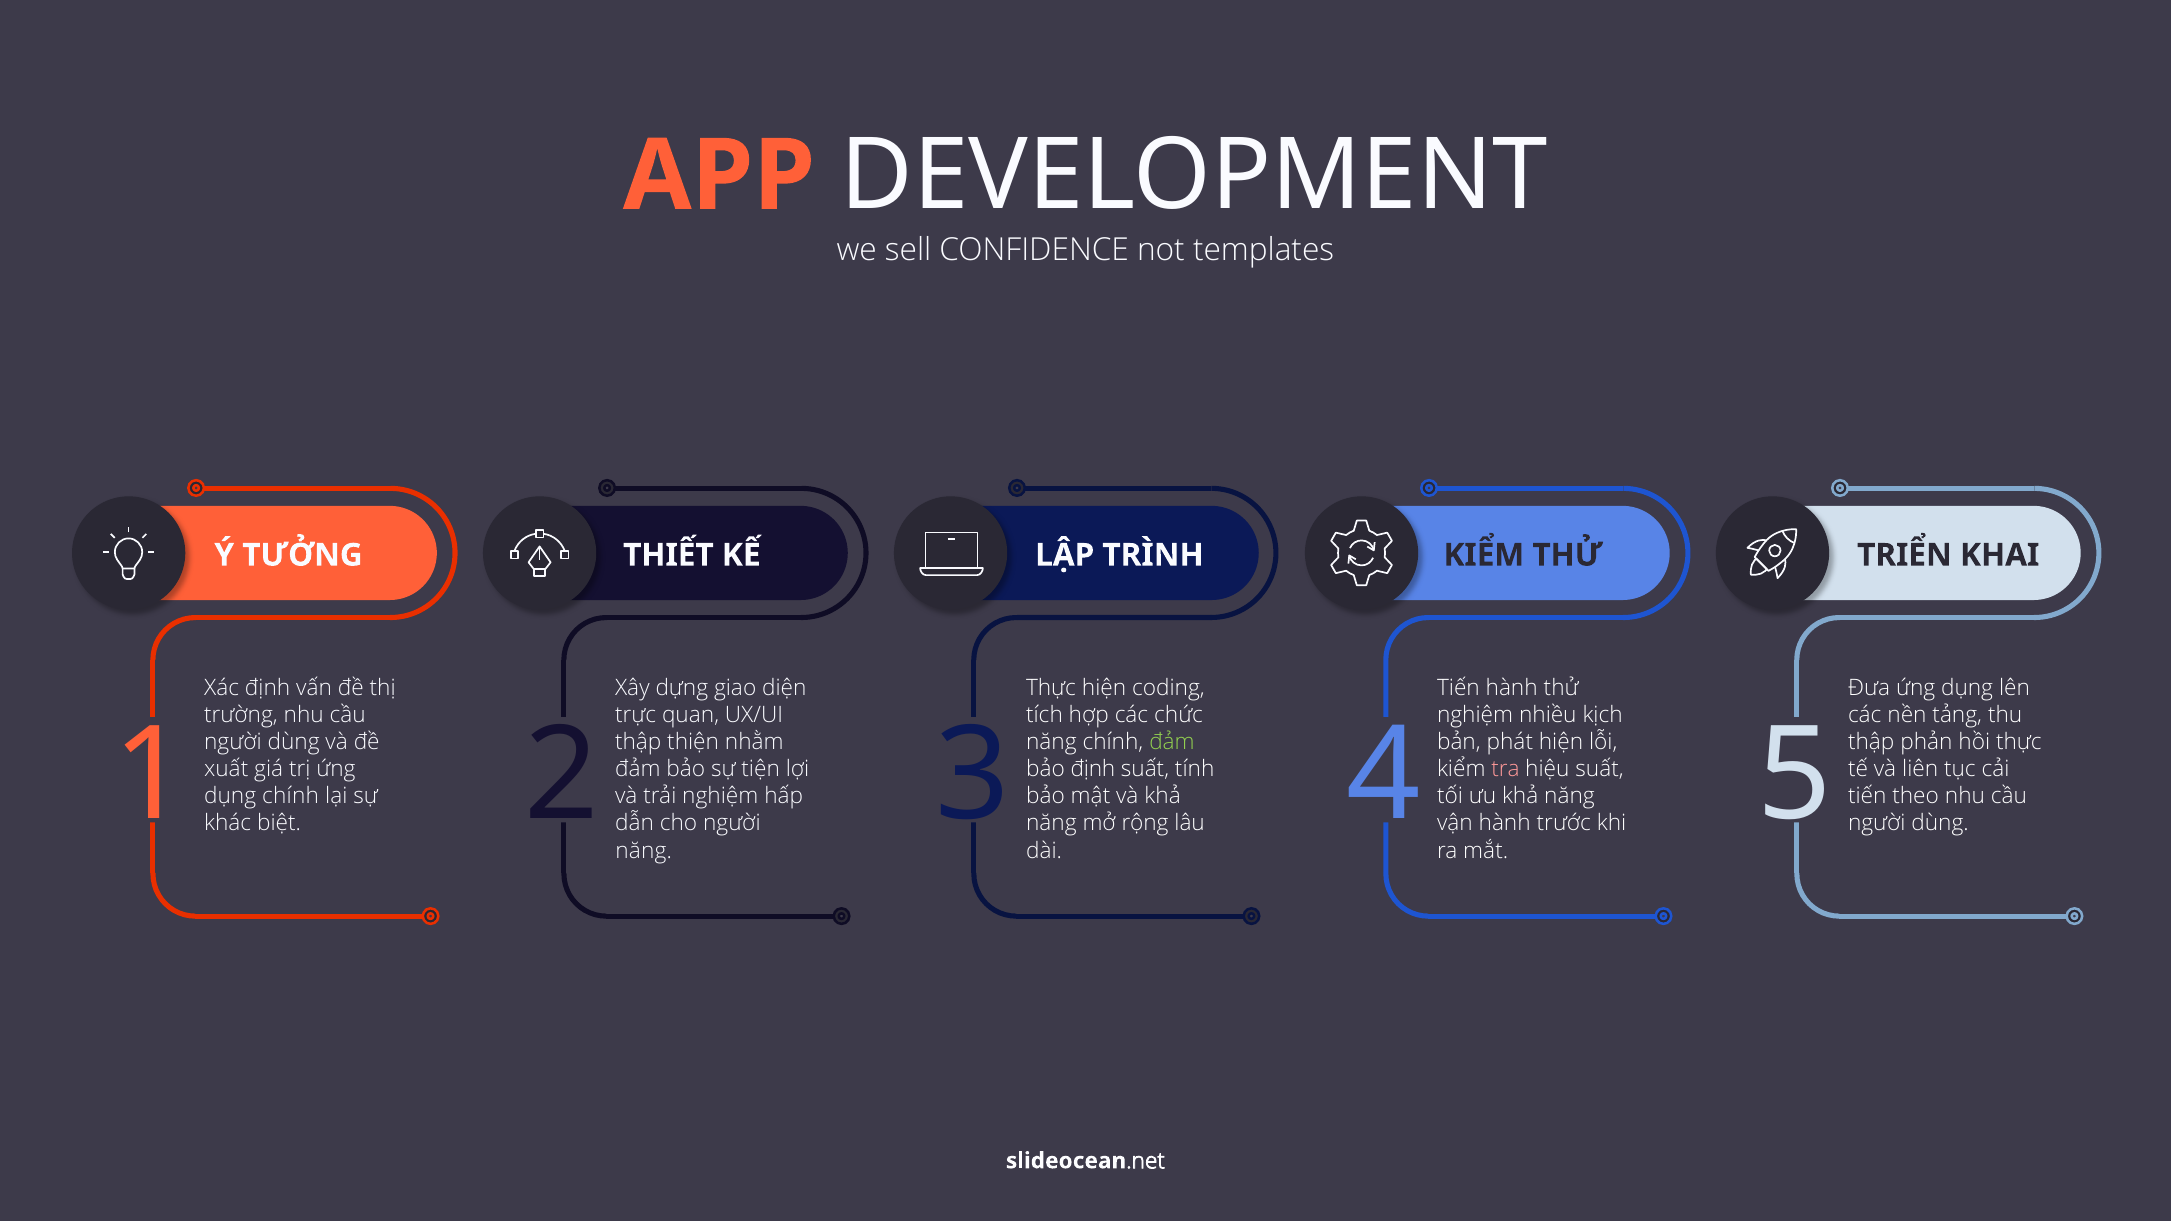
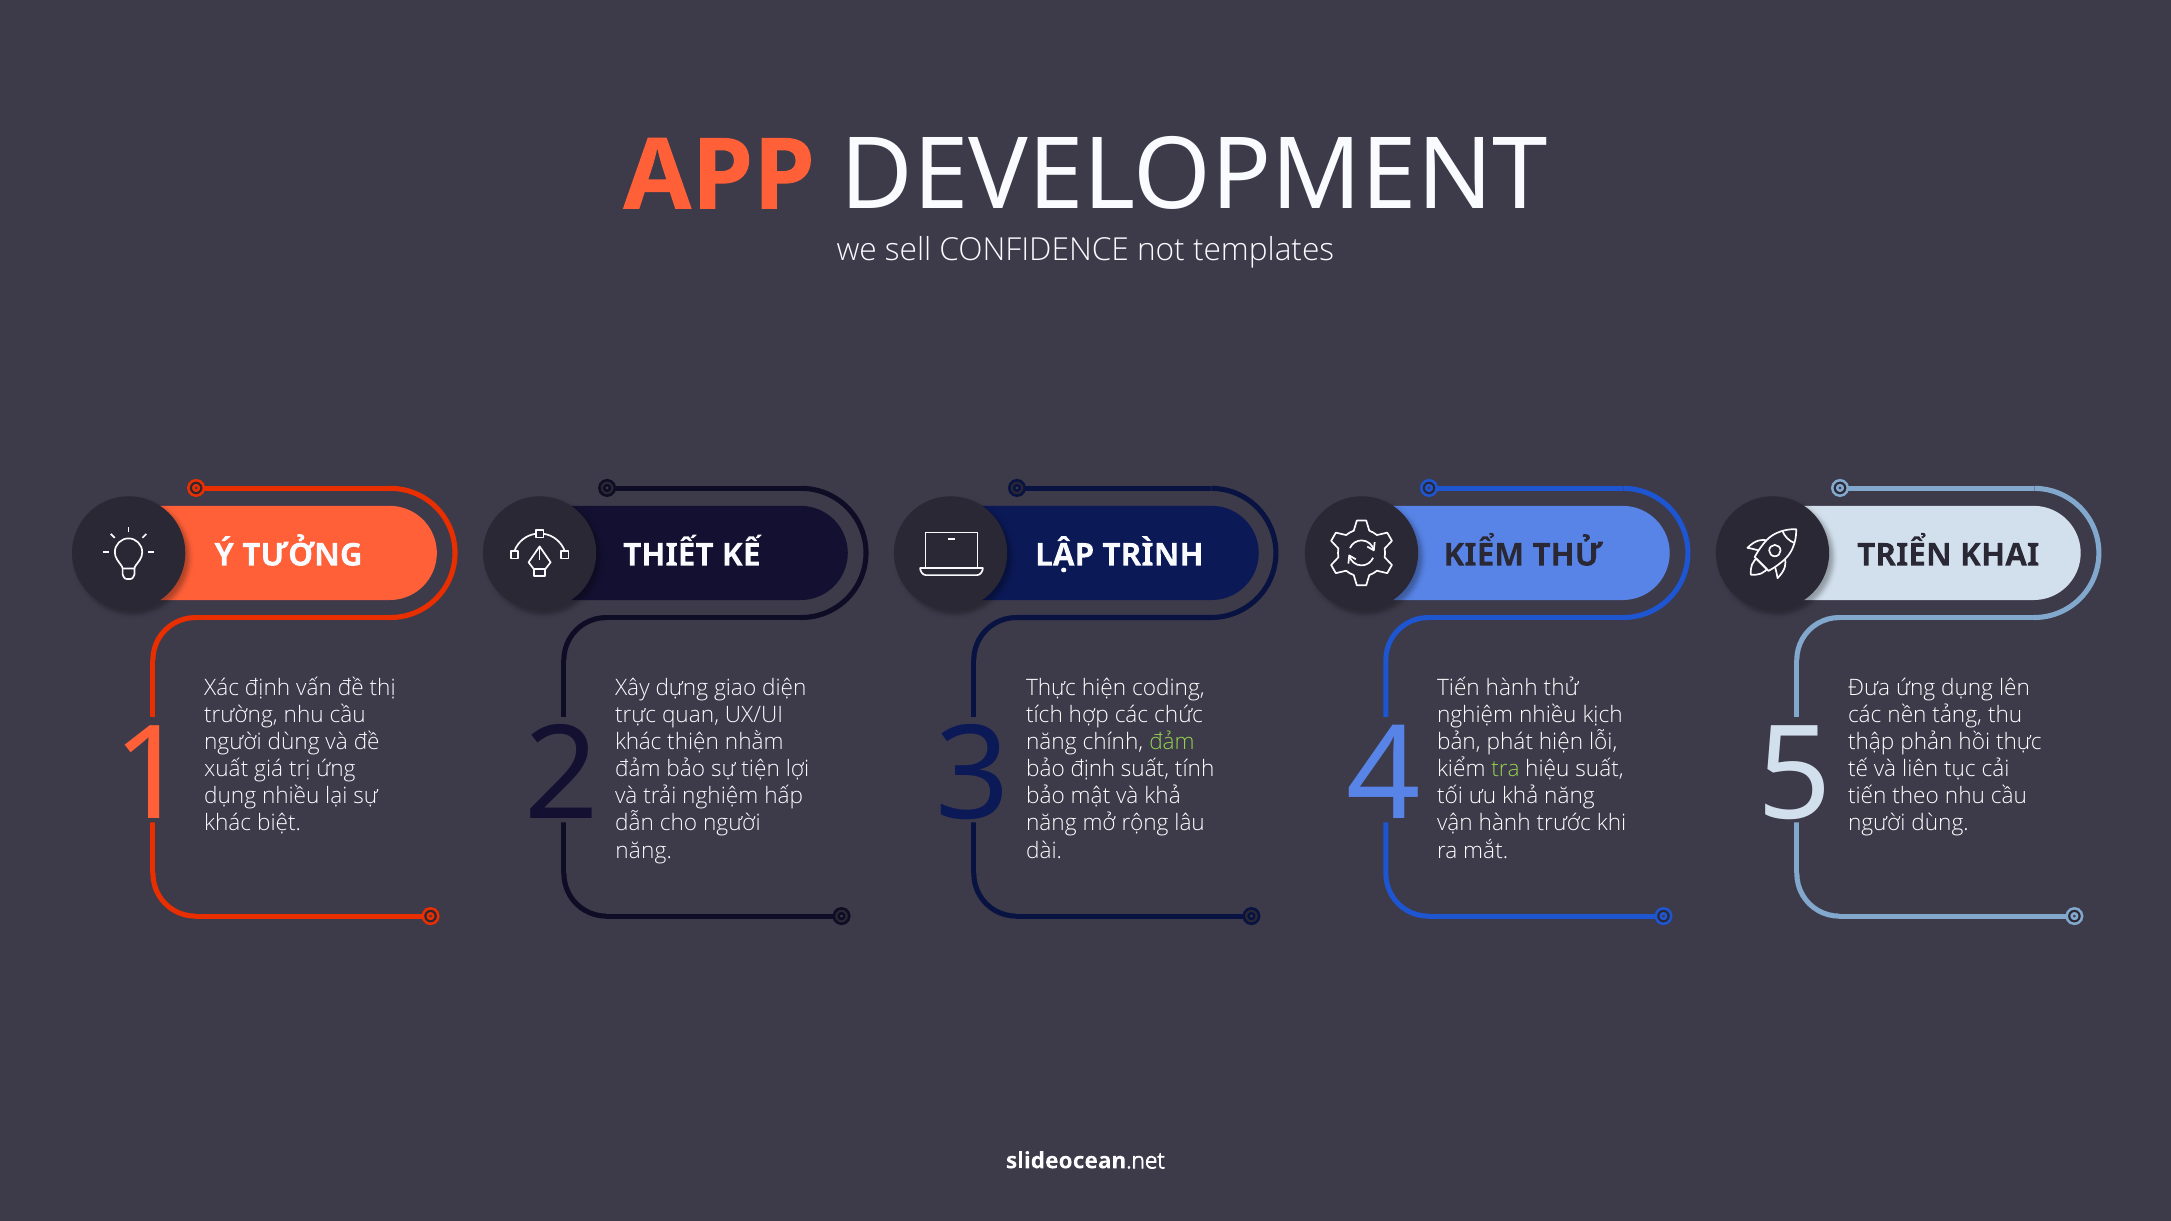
thập: thập -> khác (638, 742)
tra colour: pink -> light green (1505, 769)
dụng chính: chính -> nhiều (291, 796)
